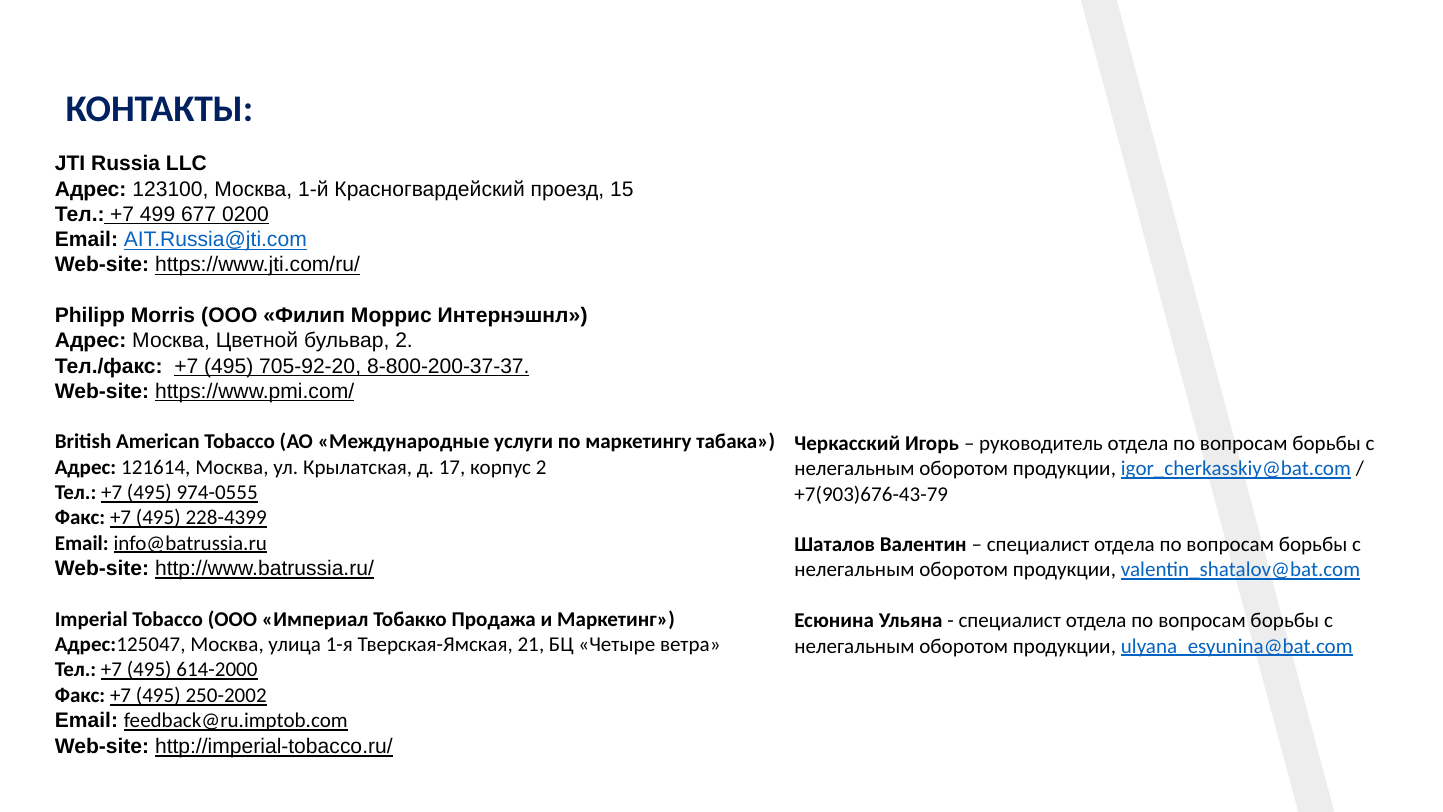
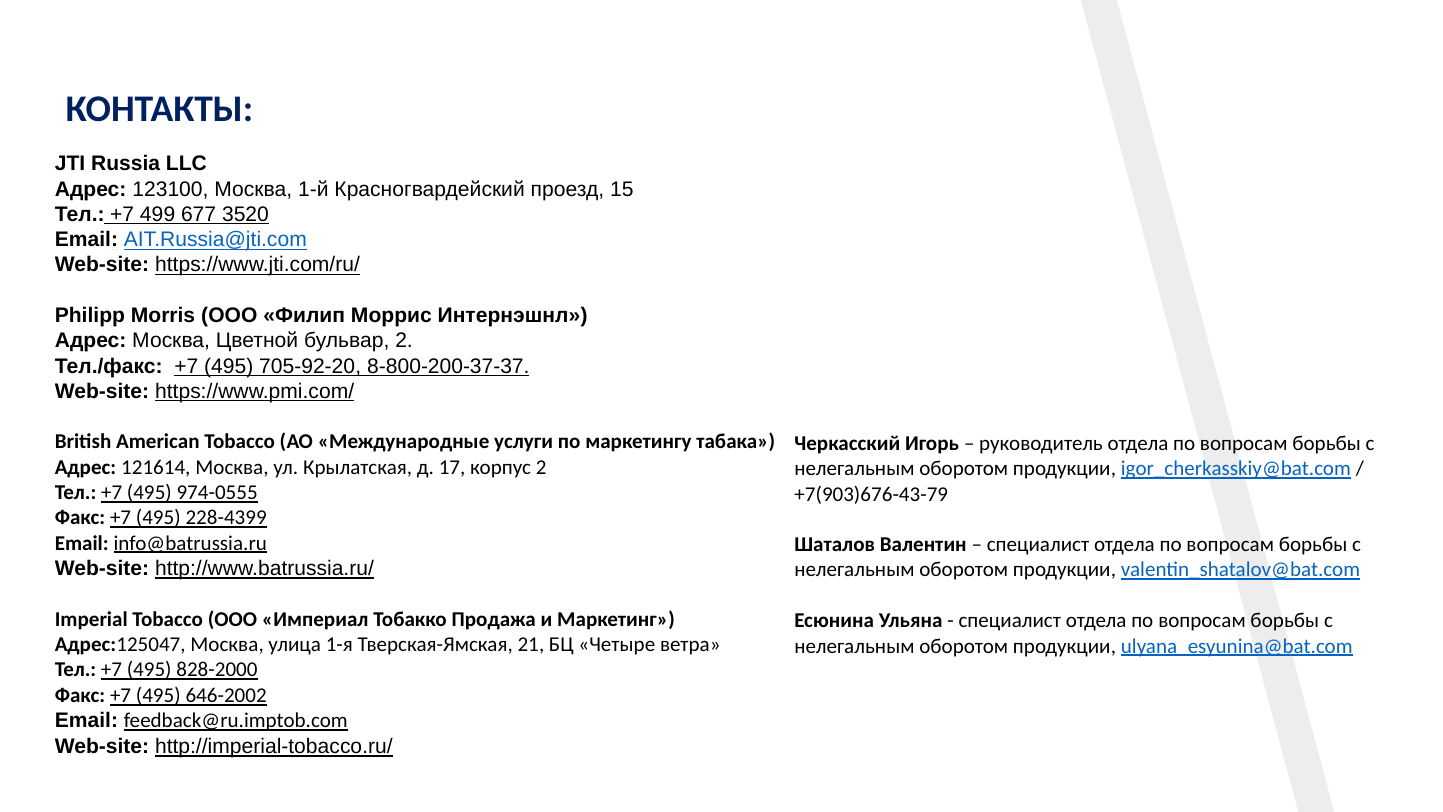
0200: 0200 -> 3520 (245, 214)
614-2000: 614-2000 -> 828-2000 (217, 670)
250-2002: 250-2002 -> 646-2002 (226, 695)
